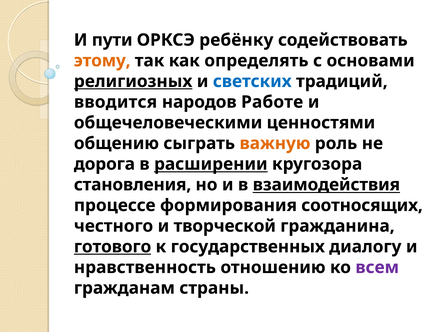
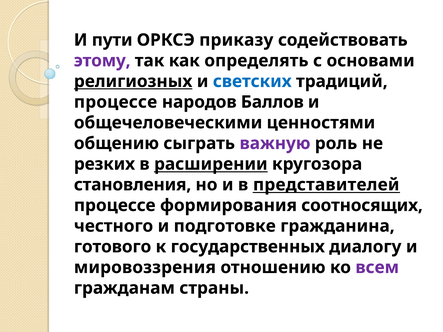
ребёнку: ребёнку -> приказу (236, 40)
этому colour: orange -> purple (102, 61)
вводится: вводится -> процессе (116, 102)
Работе: Работе -> Баллов (272, 102)
важную colour: orange -> purple (275, 143)
дорога: дорога -> резких (104, 164)
взаимодействия: взаимодействия -> представителей (326, 185)
творческой: творческой -> подготовке (225, 226)
готового underline: present -> none (113, 247)
нравственность: нравственность -> мировоззрения (145, 268)
